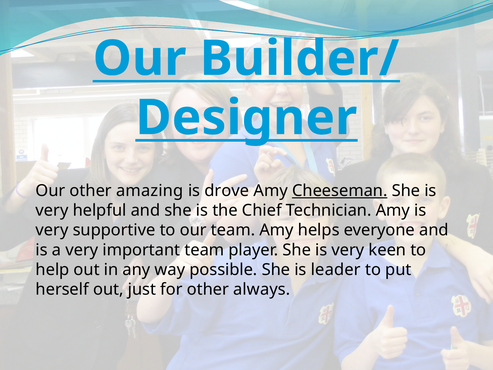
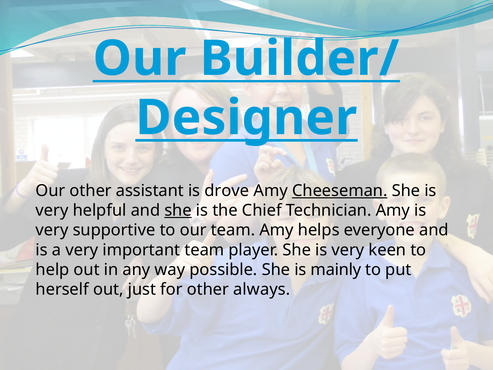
amazing: amazing -> assistant (150, 191)
she underline: none -> present (178, 210)
leader: leader -> mainly (336, 269)
